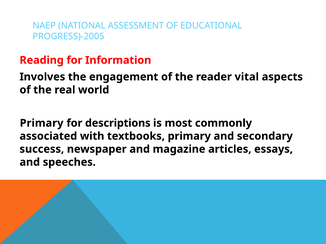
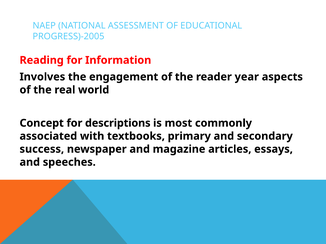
vital: vital -> year (247, 77)
Primary: Primary -> Concept (42, 123)
